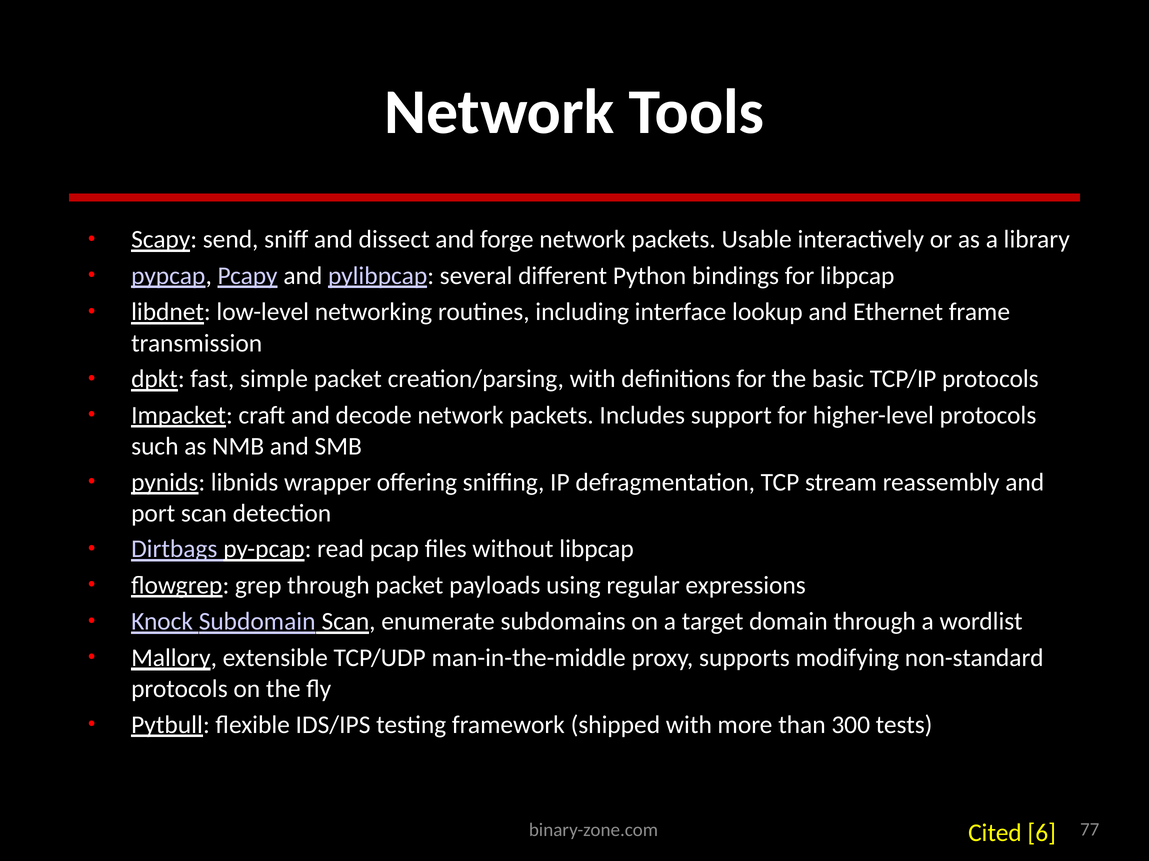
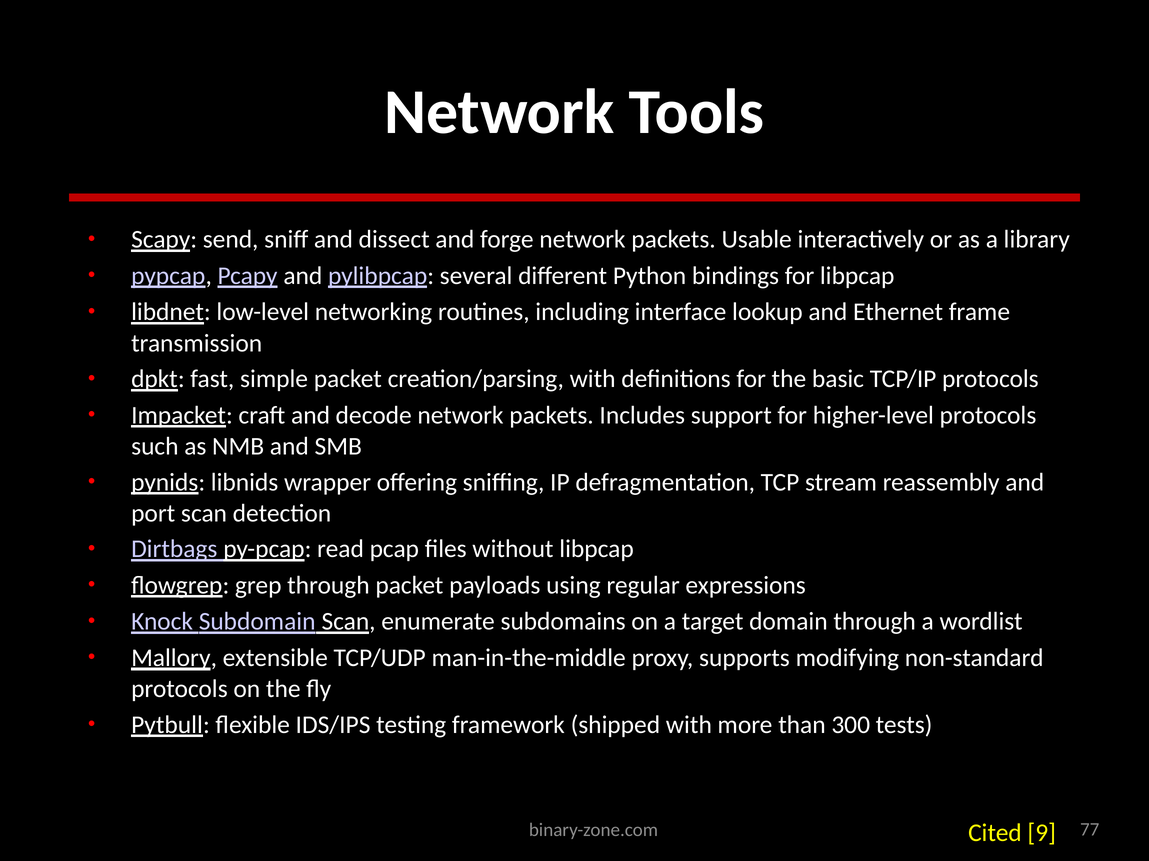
6: 6 -> 9 (1042, 834)
